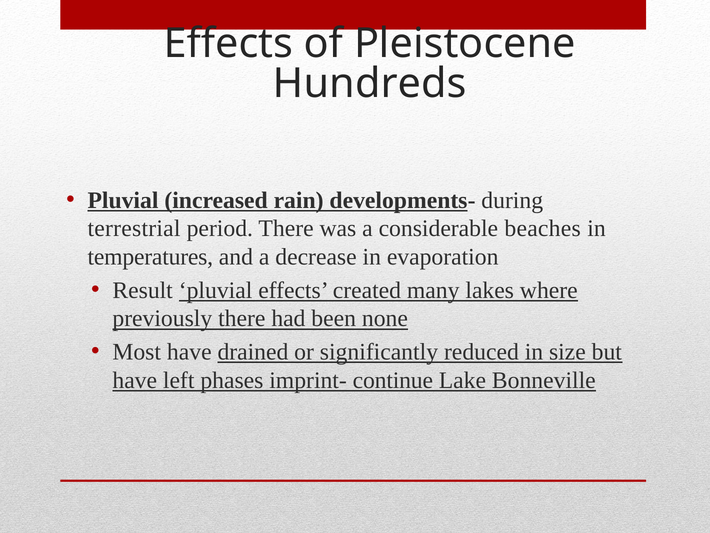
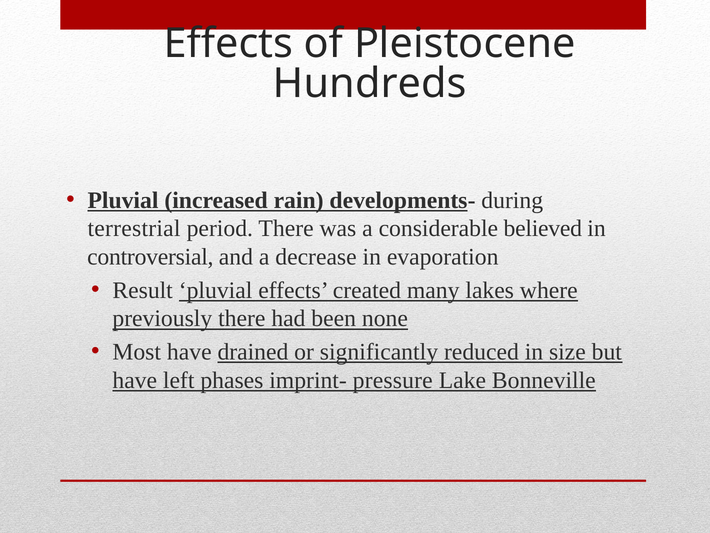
beaches: beaches -> believed (543, 228)
temperatures: temperatures -> controversial (150, 257)
continue: continue -> pressure (393, 380)
